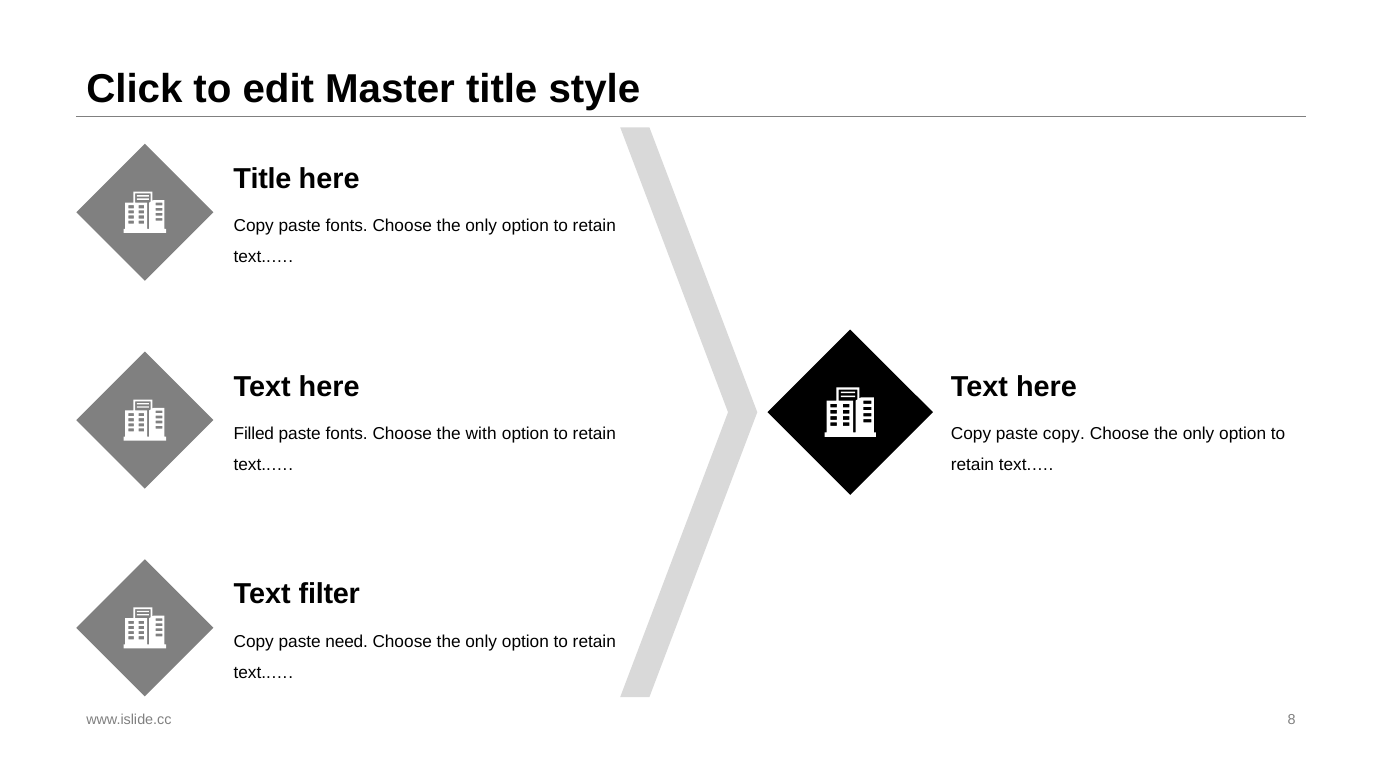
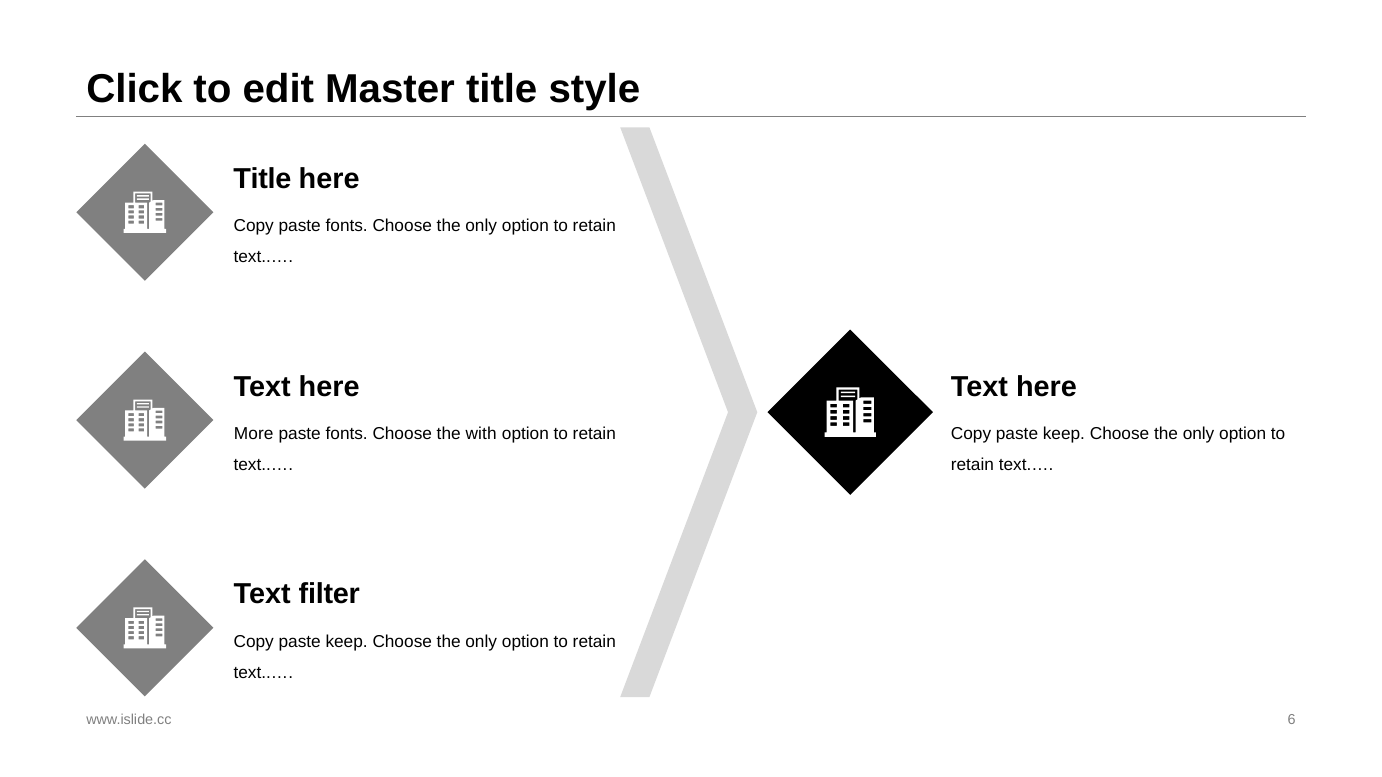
Filled: Filled -> More (254, 434)
copy: copy -> keep (1064, 434)
need: need -> keep (347, 642)
8: 8 -> 6 (1292, 720)
